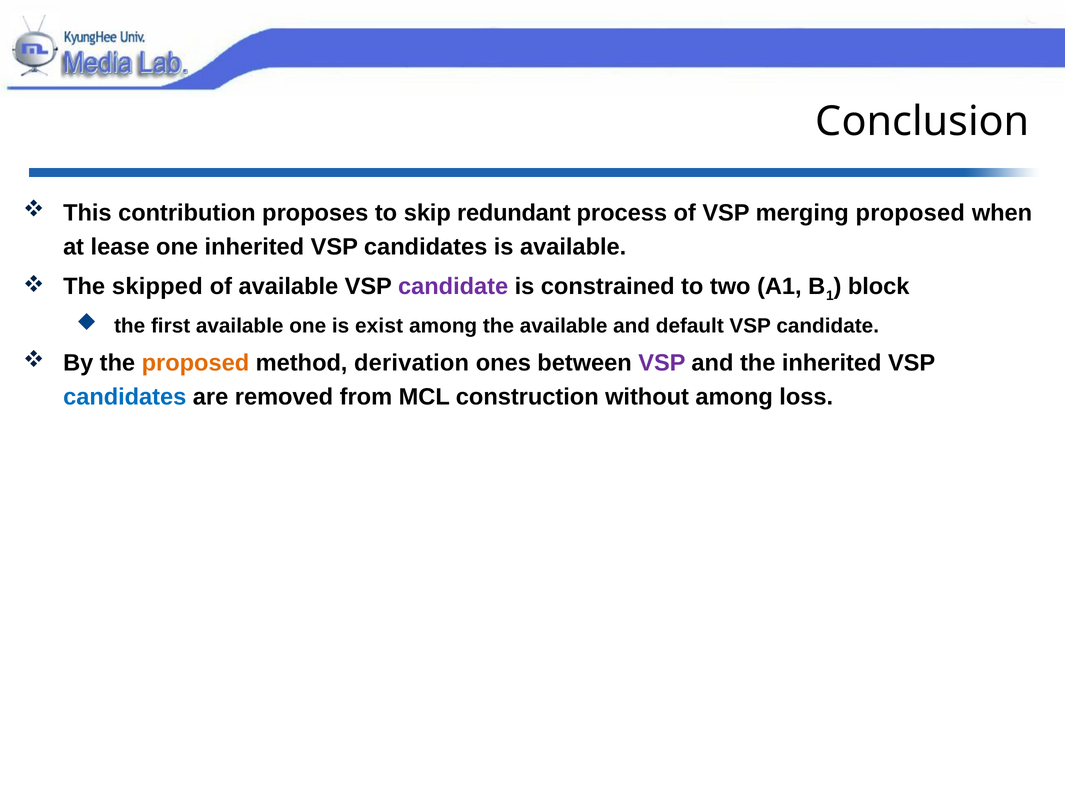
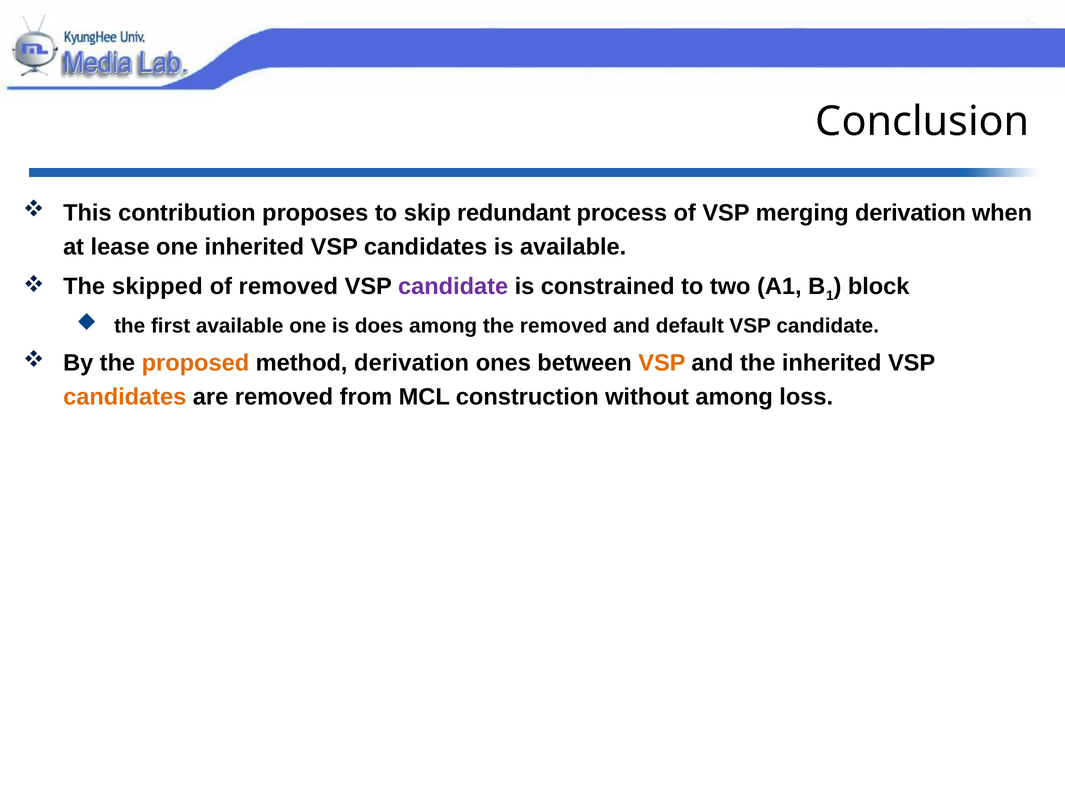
merging proposed: proposed -> derivation (910, 213)
of available: available -> removed (288, 287)
exist: exist -> does (379, 326)
the available: available -> removed (564, 326)
VSP colour: purple -> orange (662, 363)
candidates colour: blue -> orange (125, 398)
